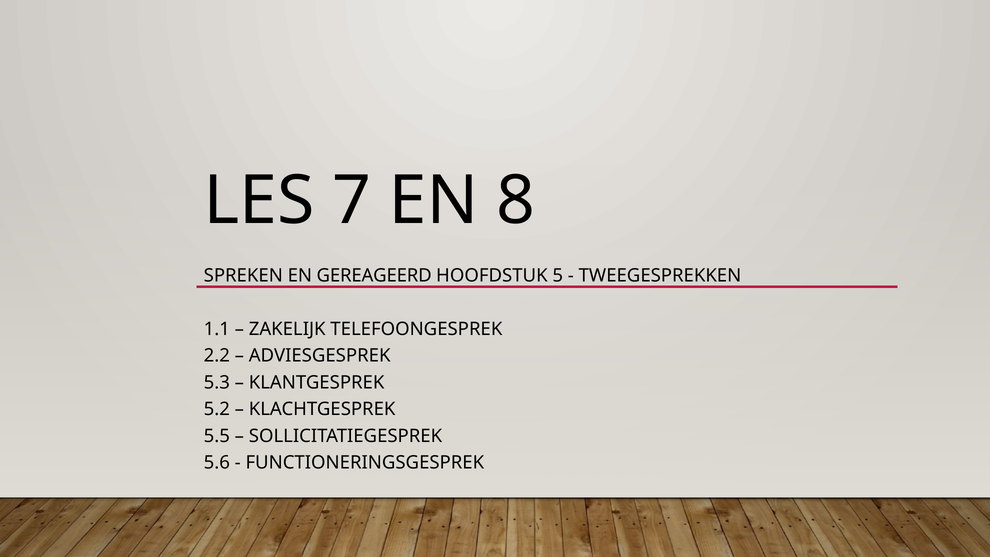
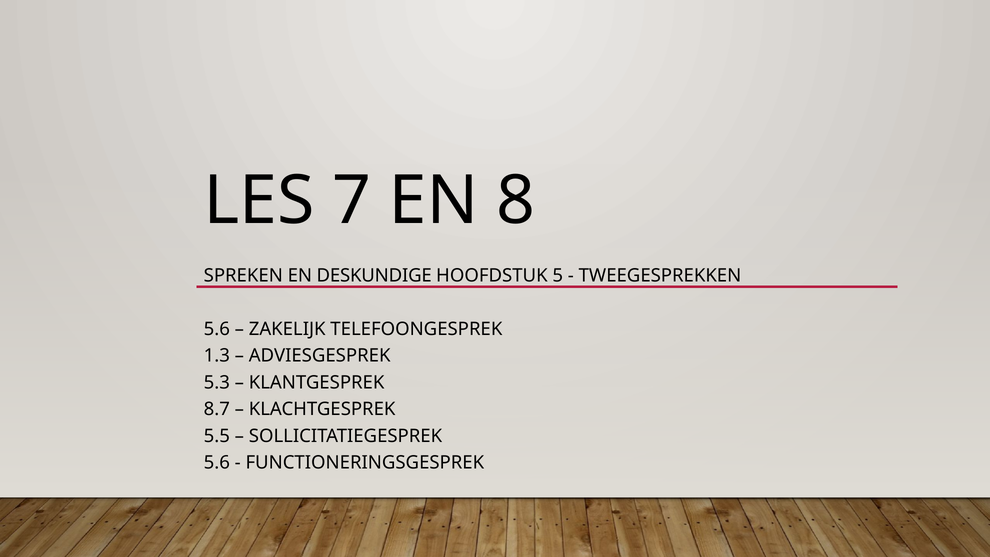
GEREAGEERD: GEREAGEERD -> DESKUNDIGE (374, 276)
1.1: 1.1 -> 5.6 (217, 329)
2.2: 2.2 -> 1.3 (217, 356)
5.2: 5.2 -> 8.7 (217, 409)
